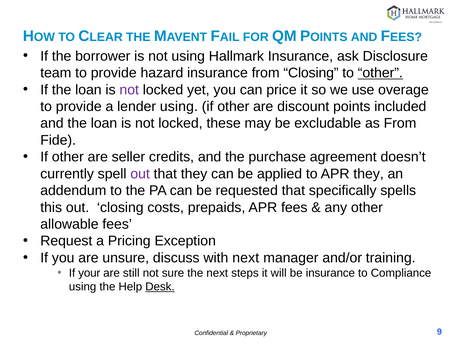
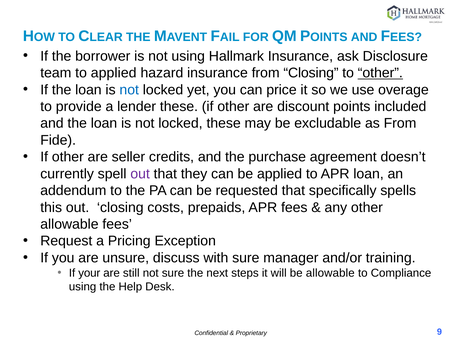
team to provide: provide -> applied (114, 73)
not colour: purple -> blue (129, 90)
lender using: using -> these (179, 107)
APR they: they -> loan (369, 174)
with next: next -> sure (246, 258)
be insurance: insurance -> allowable (330, 273)
Desk underline: present -> none (160, 287)
